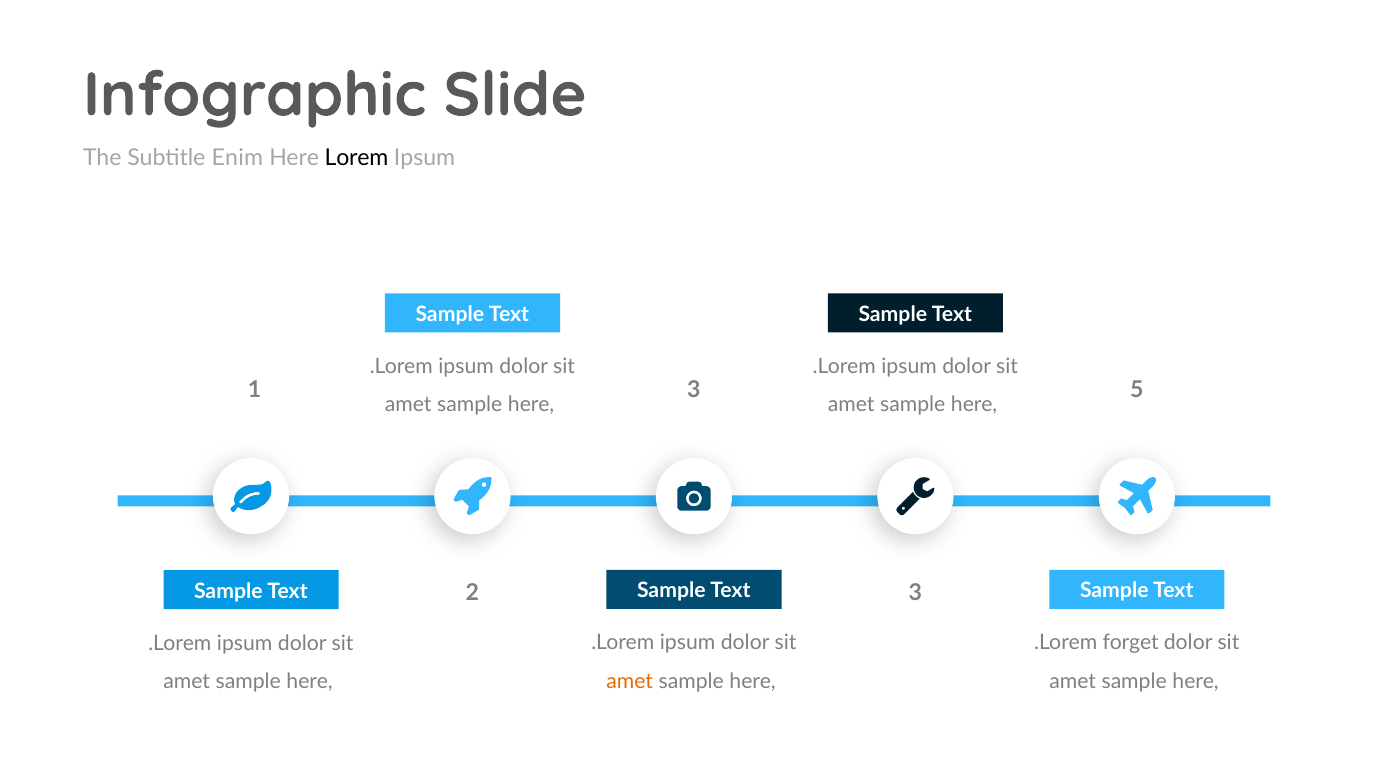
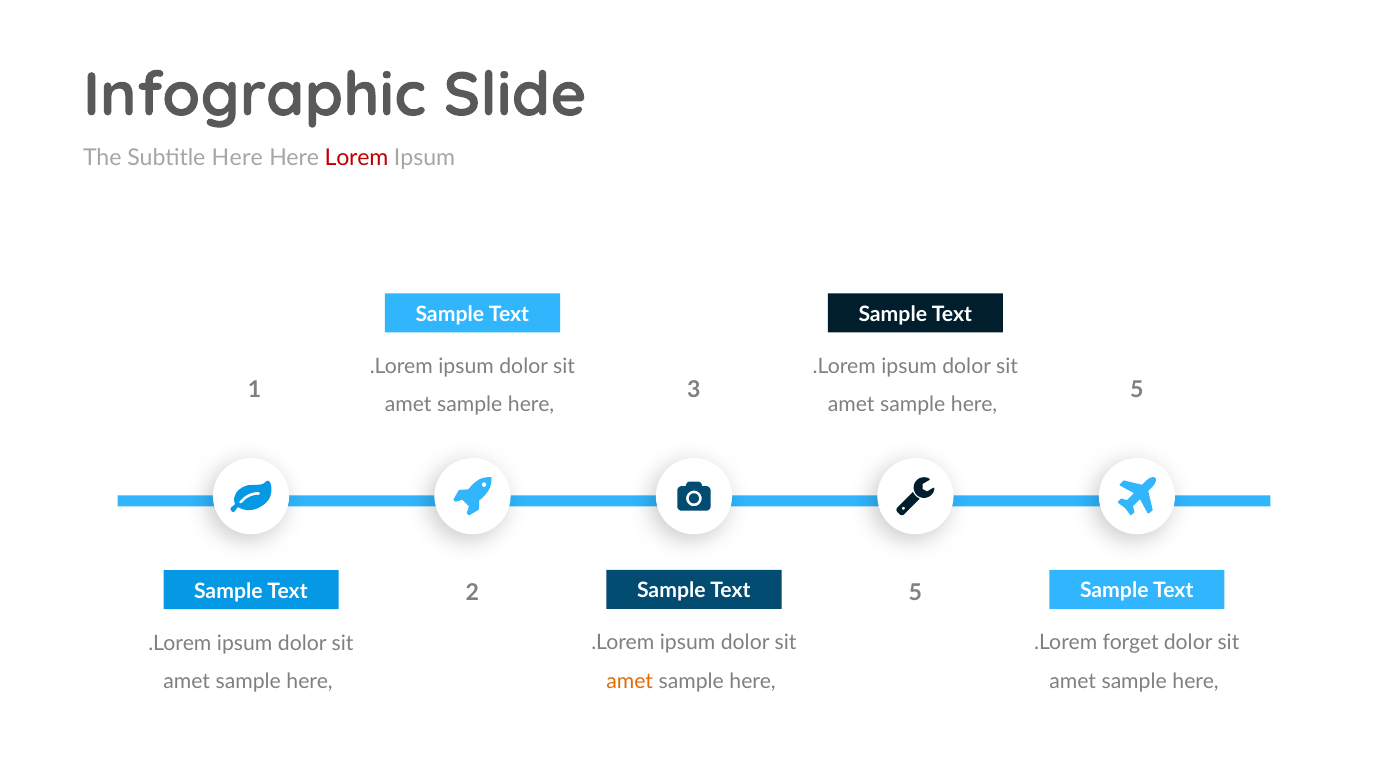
Subtitle Enim: Enim -> Here (237, 158)
Lorem colour: black -> red (357, 158)
2 3: 3 -> 5 (915, 592)
